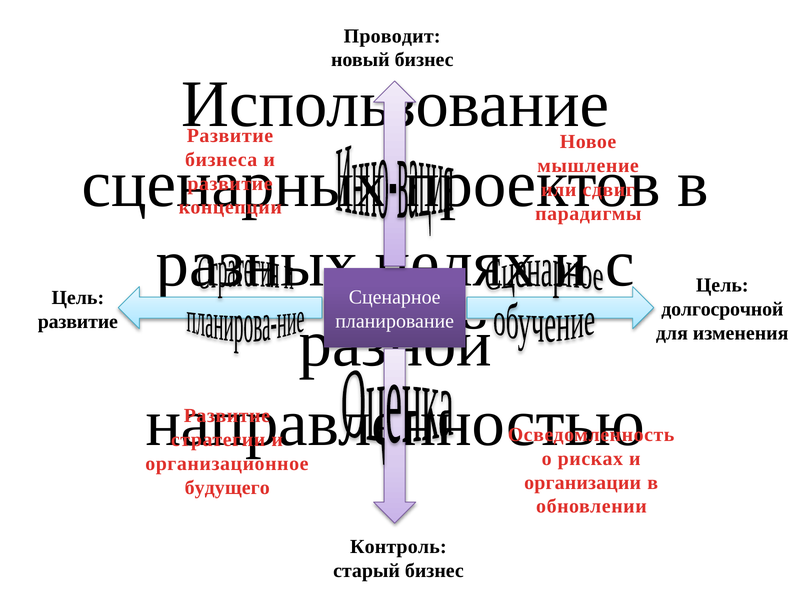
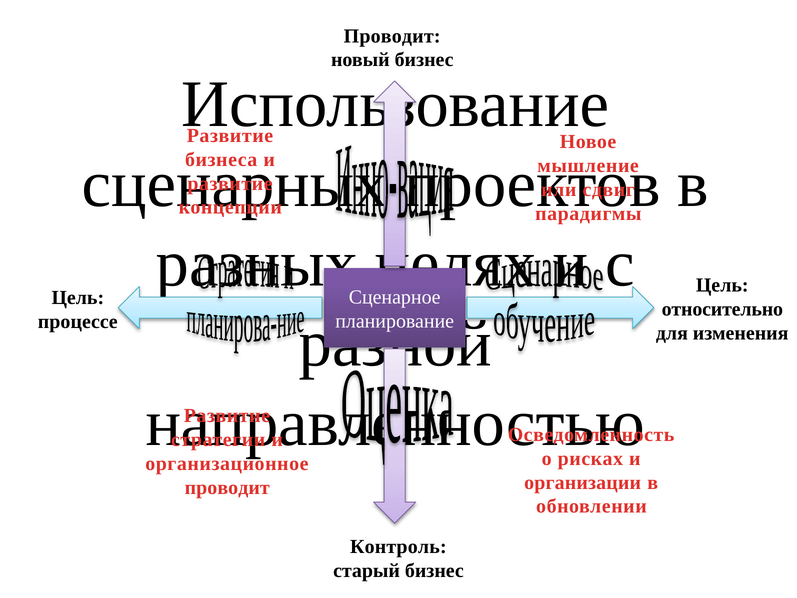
долгосрочной: долгосрочной -> относительно (722, 309)
развитие: развитие -> процессе (78, 321)
будущего: будущего -> проводит (227, 487)
